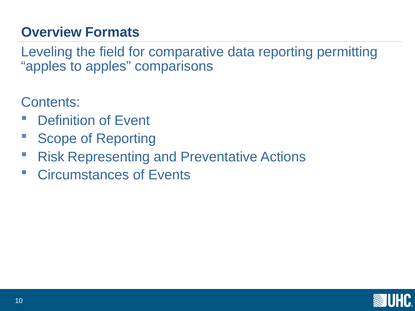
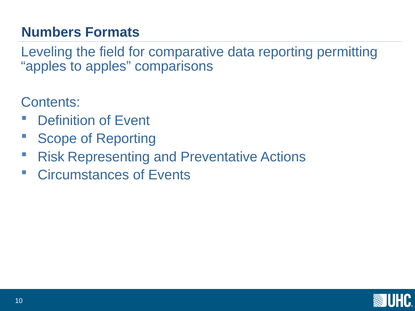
Overview: Overview -> Numbers (51, 32)
